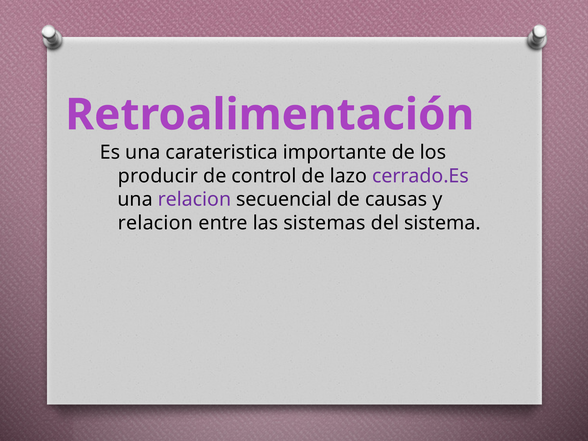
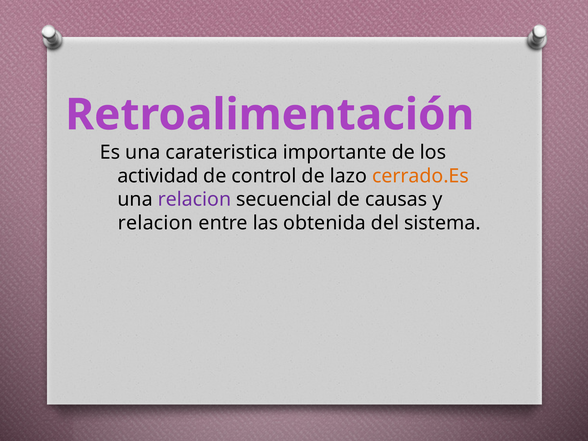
producir: producir -> actividad (158, 176)
cerrado.Es colour: purple -> orange (420, 176)
sistemas: sistemas -> obtenida (324, 223)
